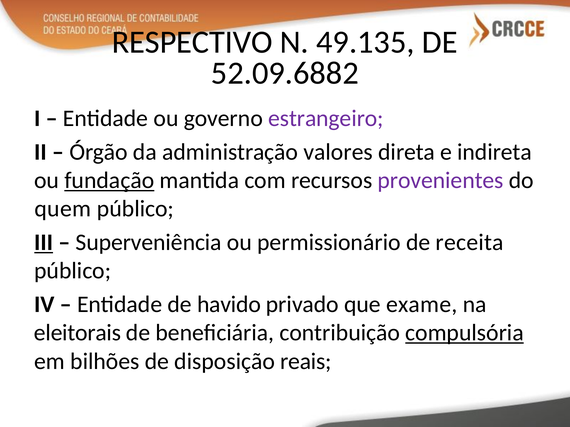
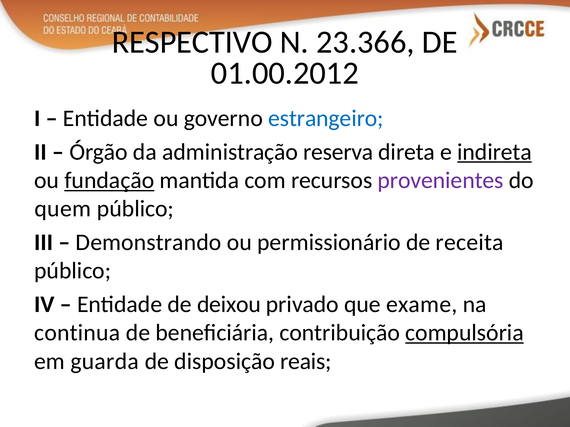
49.135: 49.135 -> 23.366 (365, 42)
52.09.6882: 52.09.6882 -> 01.00.2012 (285, 73)
estrangeiro colour: purple -> blue (326, 119)
valores: valores -> reserva (338, 152)
indireta underline: none -> present (495, 152)
III underline: present -> none (44, 243)
Superveniência: Superveniência -> Demonstrando (149, 243)
havido: havido -> deixou (229, 305)
eleitorais: eleitorais -> continua (77, 333)
bilhões: bilhões -> guarda (105, 362)
